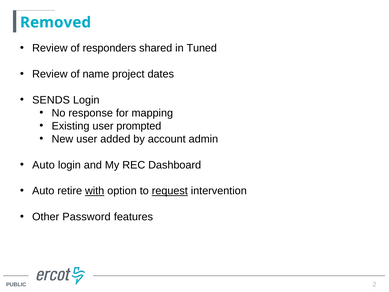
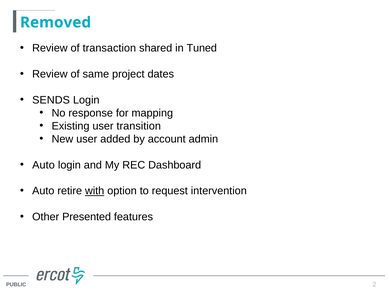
responders: responders -> transaction (109, 48)
name: name -> same (96, 74)
prompted: prompted -> transition (139, 126)
request underline: present -> none (170, 191)
Password: Password -> Presented (87, 217)
